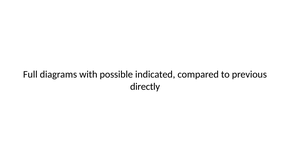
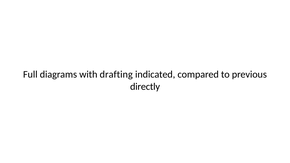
possible: possible -> drafting (116, 74)
